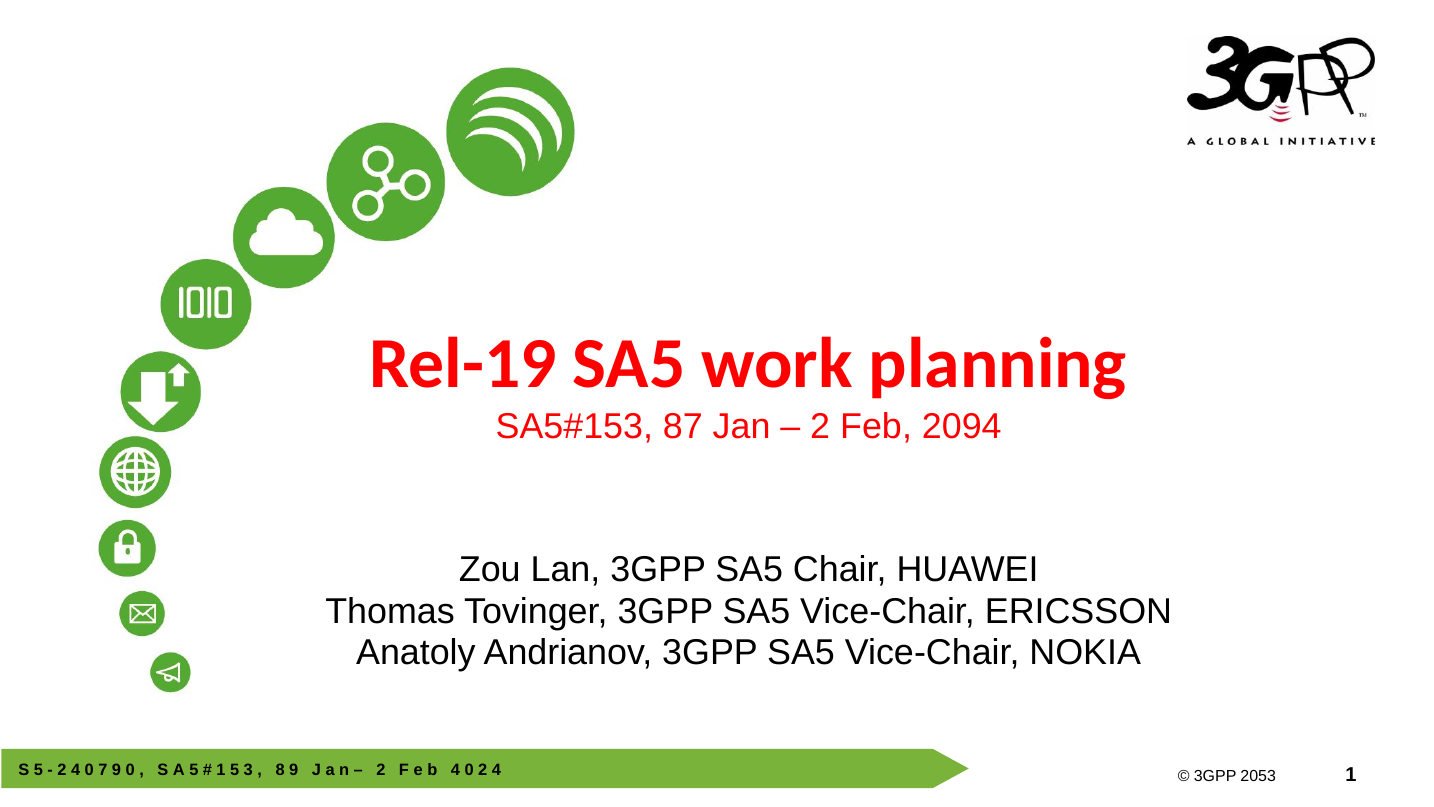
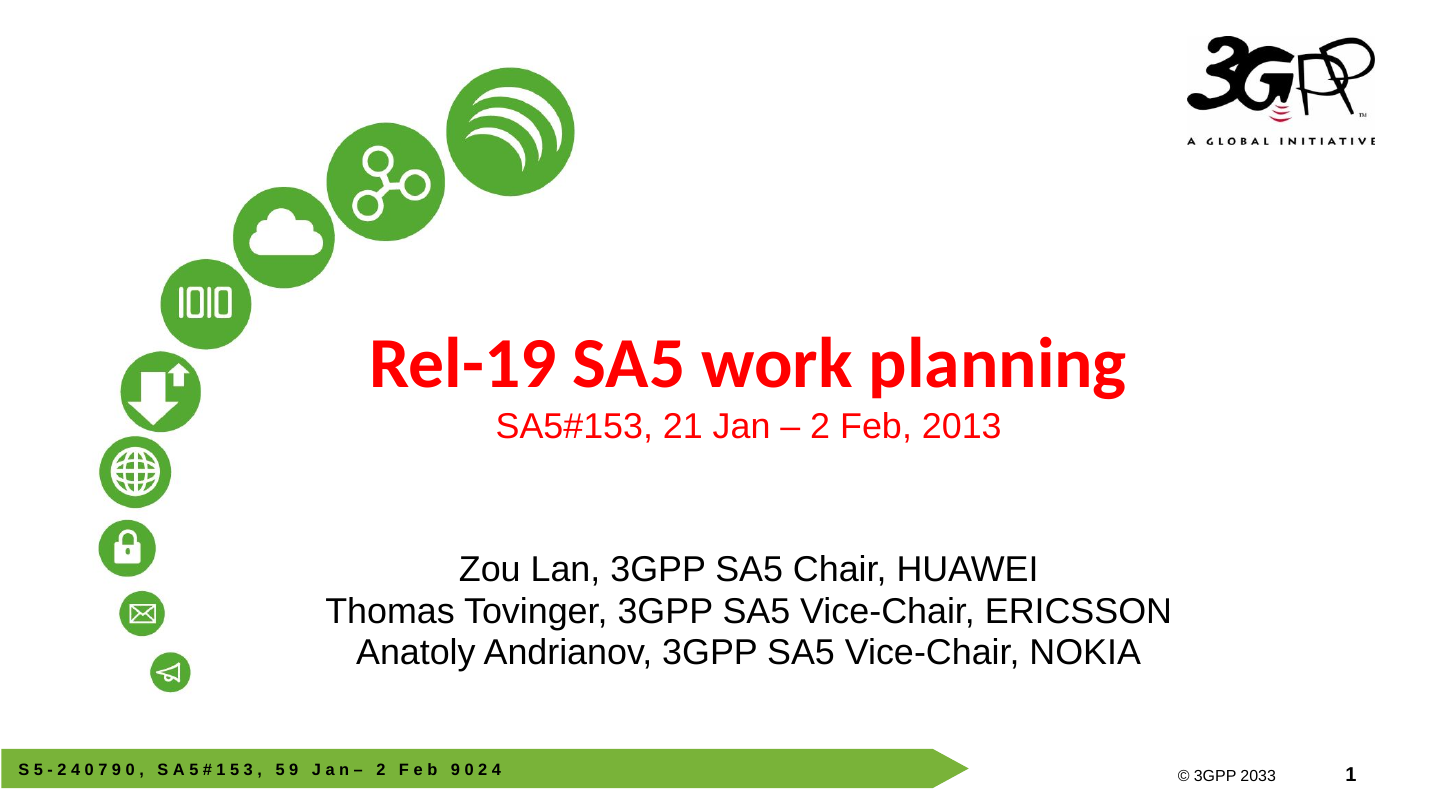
87: 87 -> 21 (683, 426)
2094: 2094 -> 2013 (962, 426)
8: 8 -> 5 (280, 770)
4: 4 -> 9 (455, 770)
2053: 2053 -> 2033 (1258, 776)
